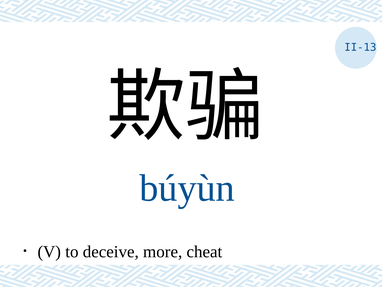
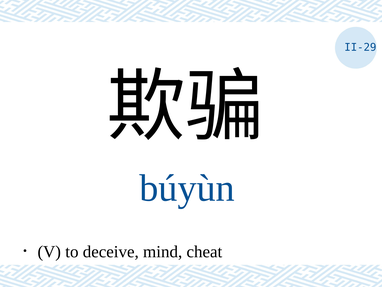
II-13: II-13 -> II-29 (360, 47)
more: more -> mind (163, 251)
